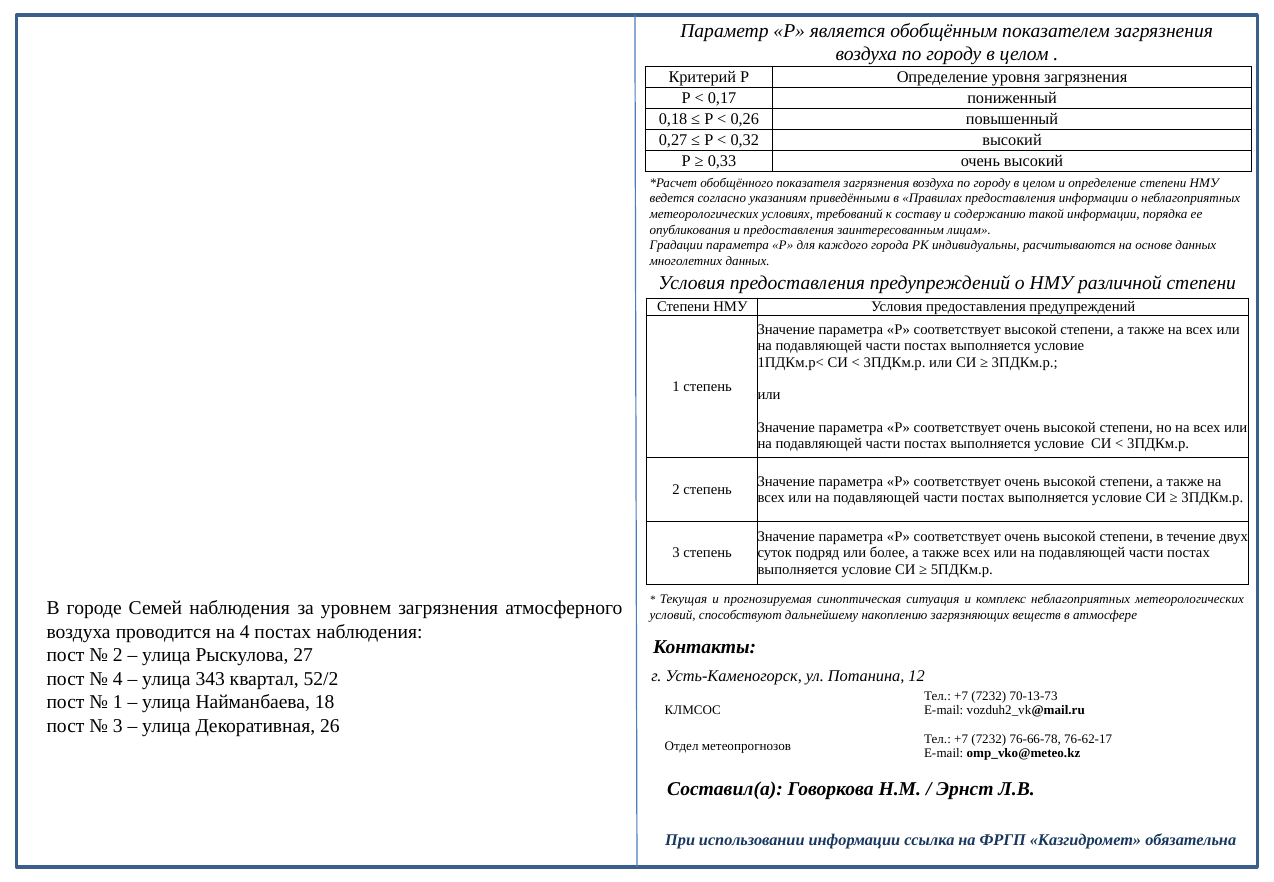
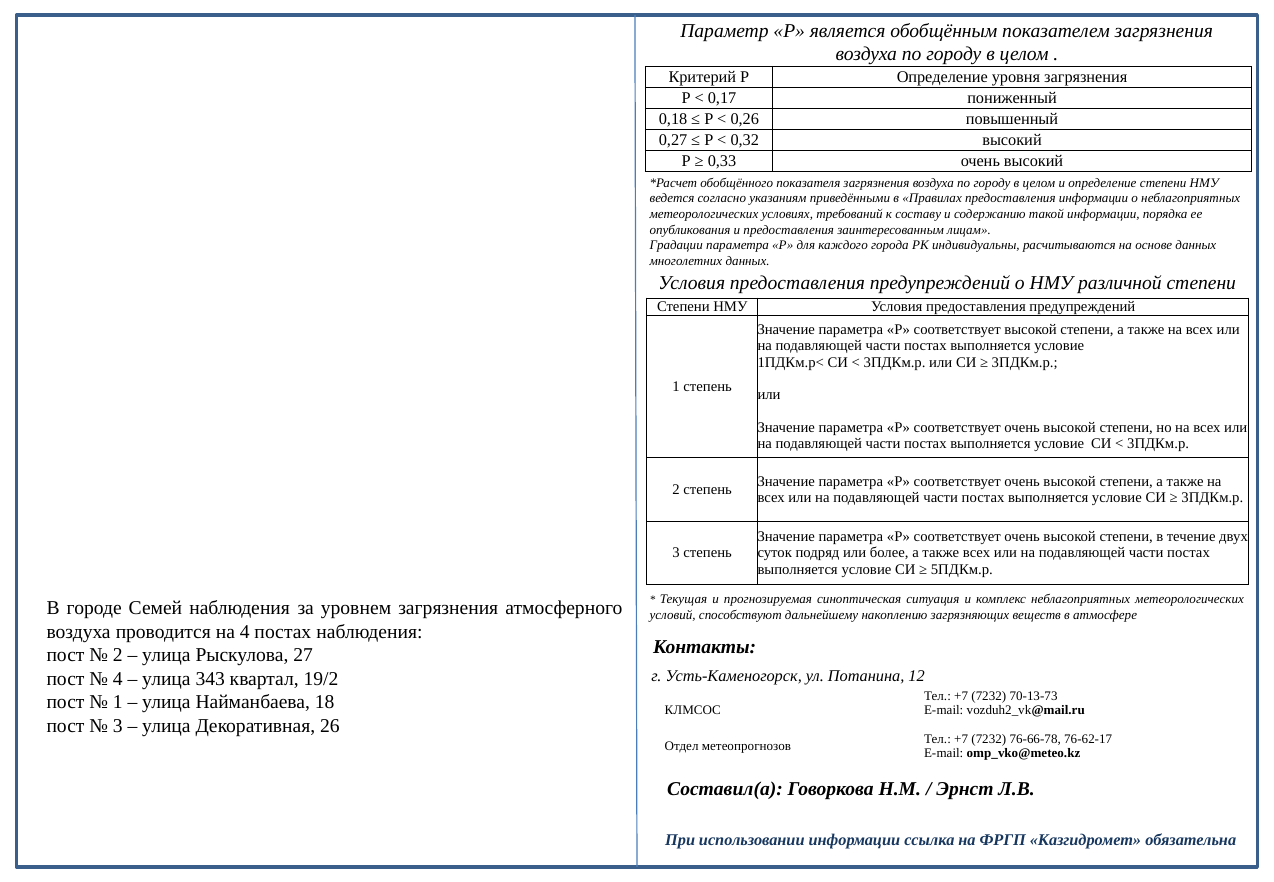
52/2: 52/2 -> 19/2 (321, 679)
